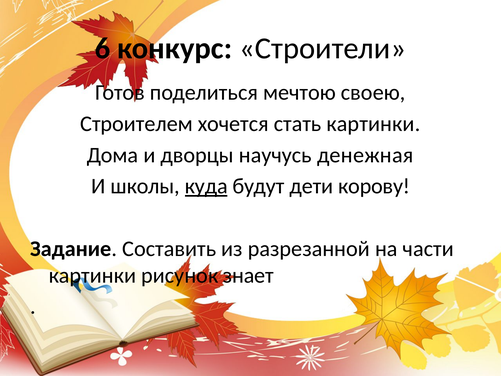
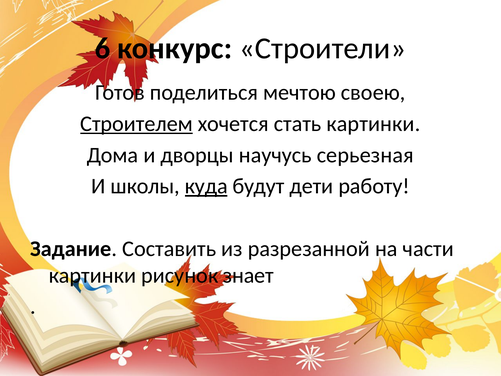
Строителем underline: none -> present (137, 124)
денежная: денежная -> серьезная (365, 155)
корову: корову -> работу (374, 186)
